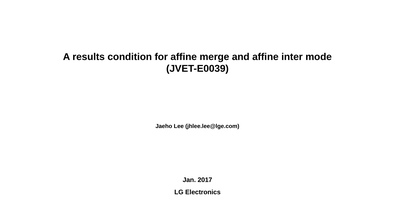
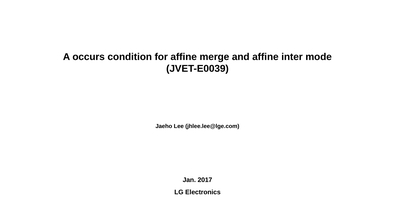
results: results -> occurs (89, 57)
